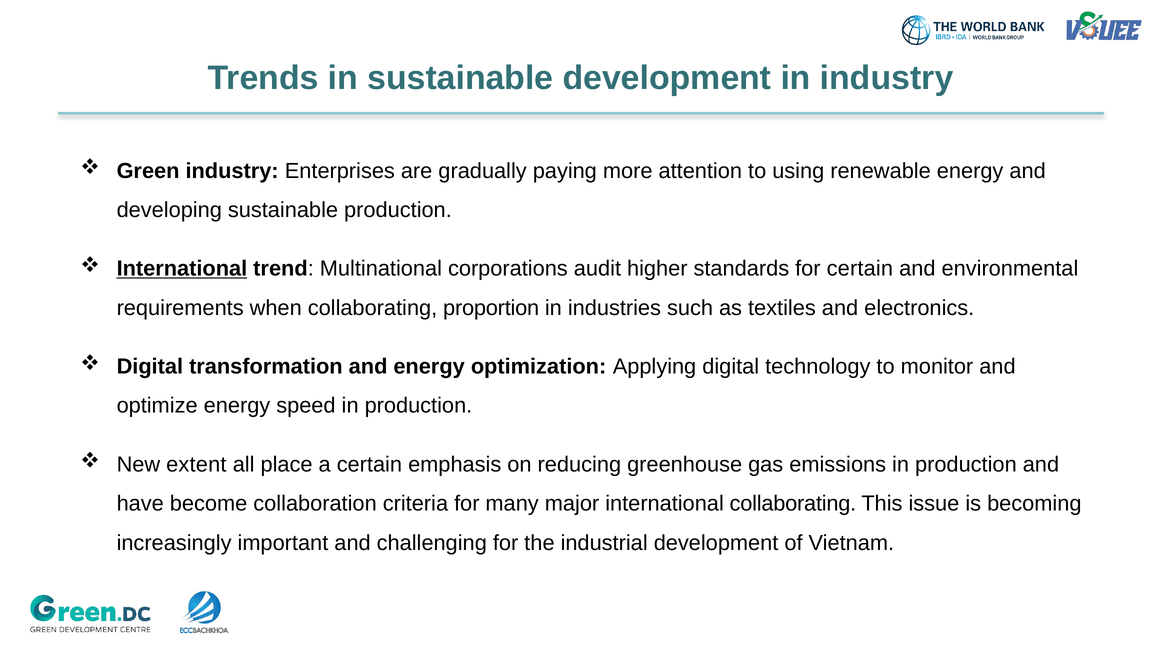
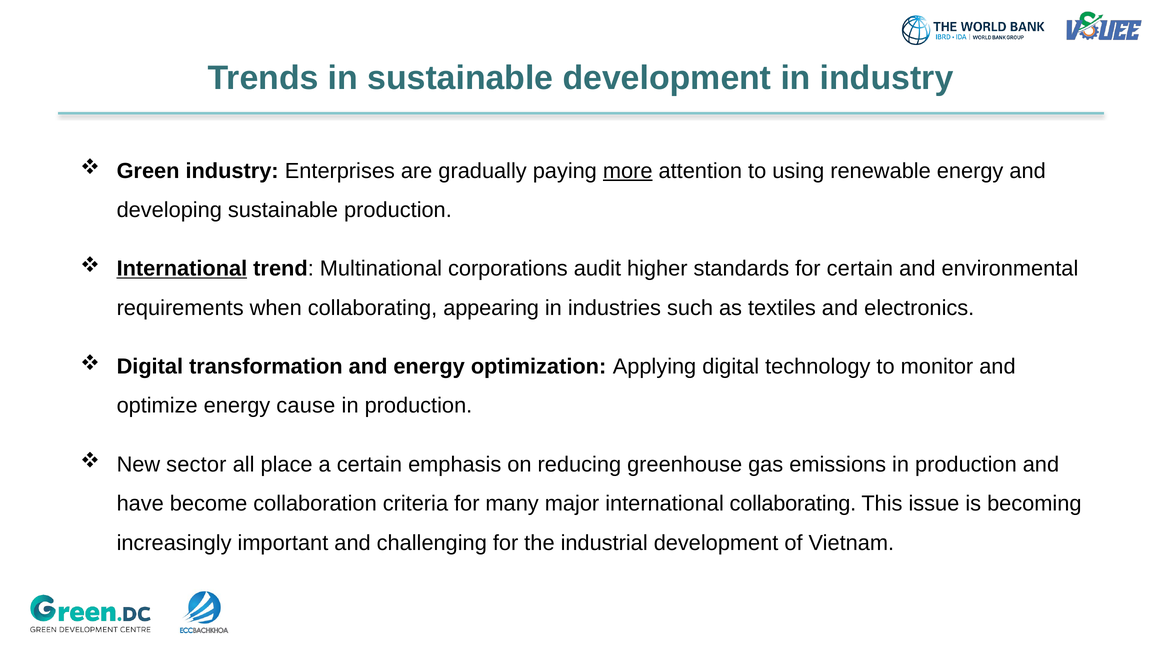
more underline: none -> present (628, 171)
proportion: proportion -> appearing (491, 308)
speed: speed -> cause (306, 405)
extent: extent -> sector (196, 464)
